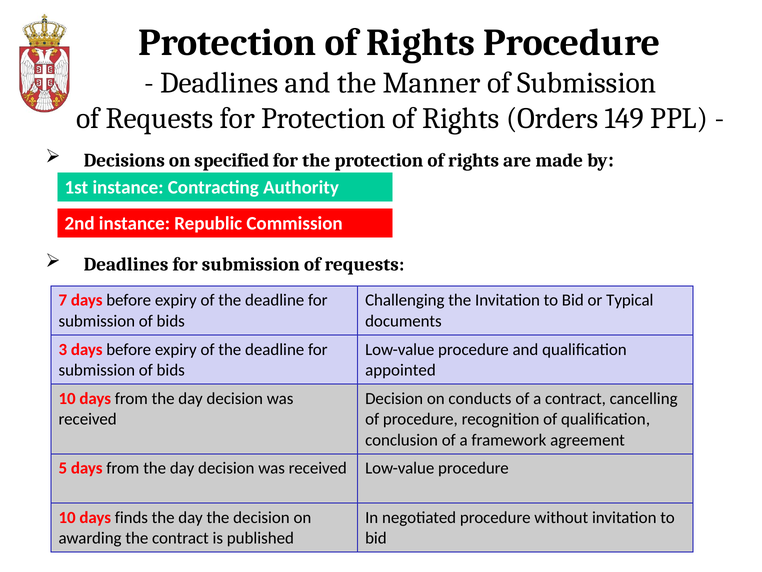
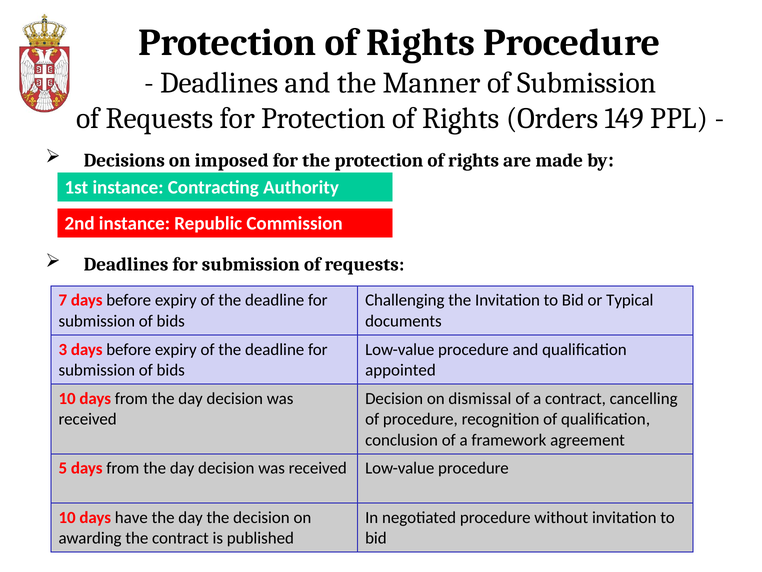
specified: specified -> imposed (232, 161)
conducts: conducts -> dismissal (480, 398)
finds: finds -> have (131, 517)
